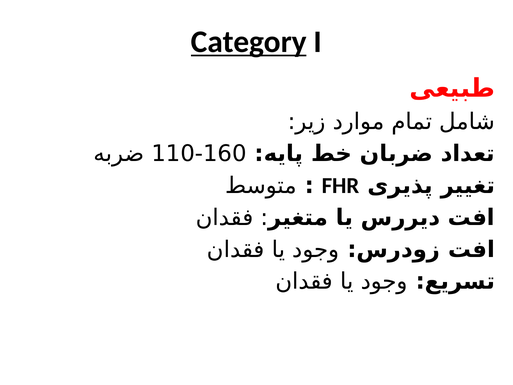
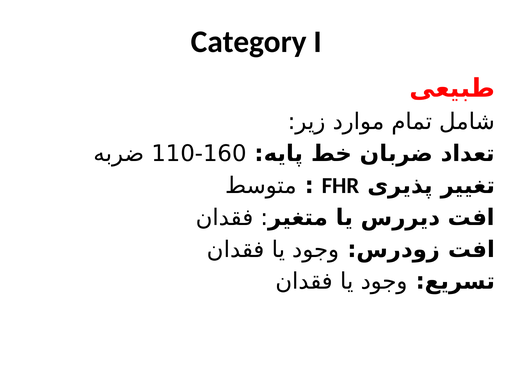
Category underline: present -> none (249, 42)
